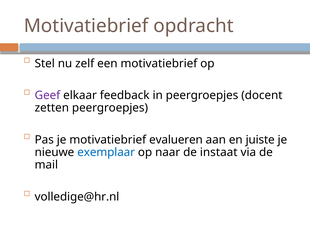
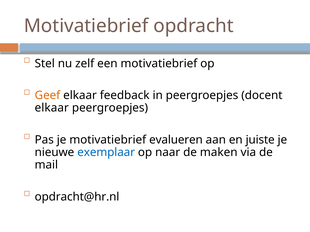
Geef colour: purple -> orange (47, 96)
zetten: zetten -> elkaar (52, 108)
instaat: instaat -> maken (219, 153)
volledige@hr.nl: volledige@hr.nl -> opdracht@hr.nl (77, 197)
